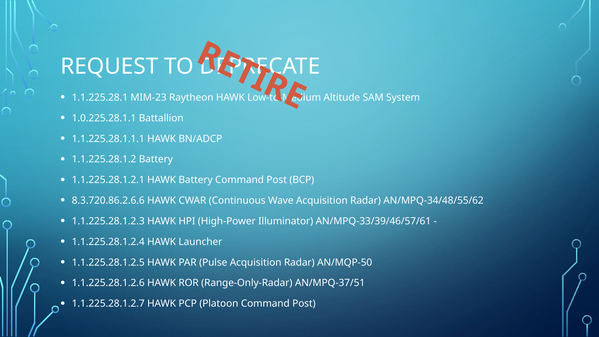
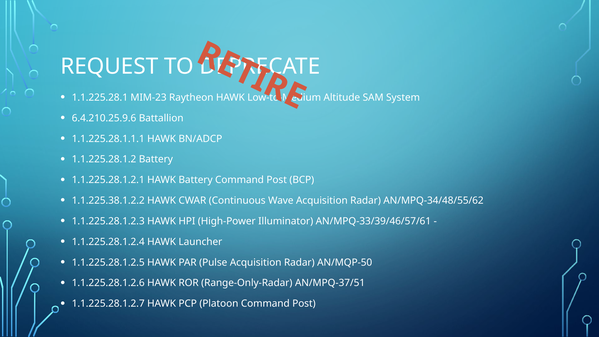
1.0.225.28.1.1: 1.0.225.28.1.1 -> 6.4.210.25.9.6 (104, 118)
8.3.720.86.2.6.6: 8.3.720.86.2.6.6 -> 1.1.225.38.1.2.2 (108, 201)
